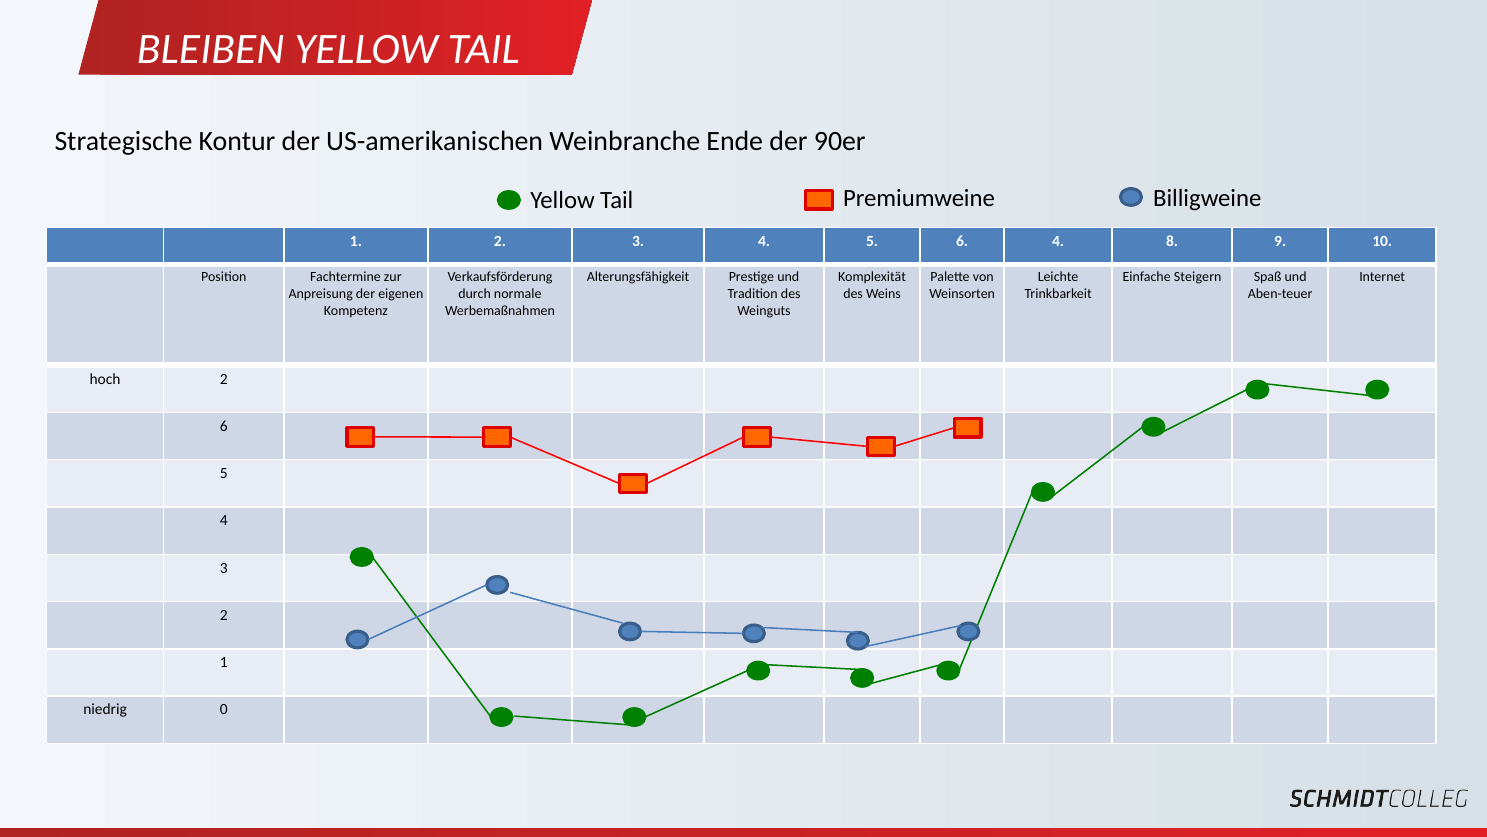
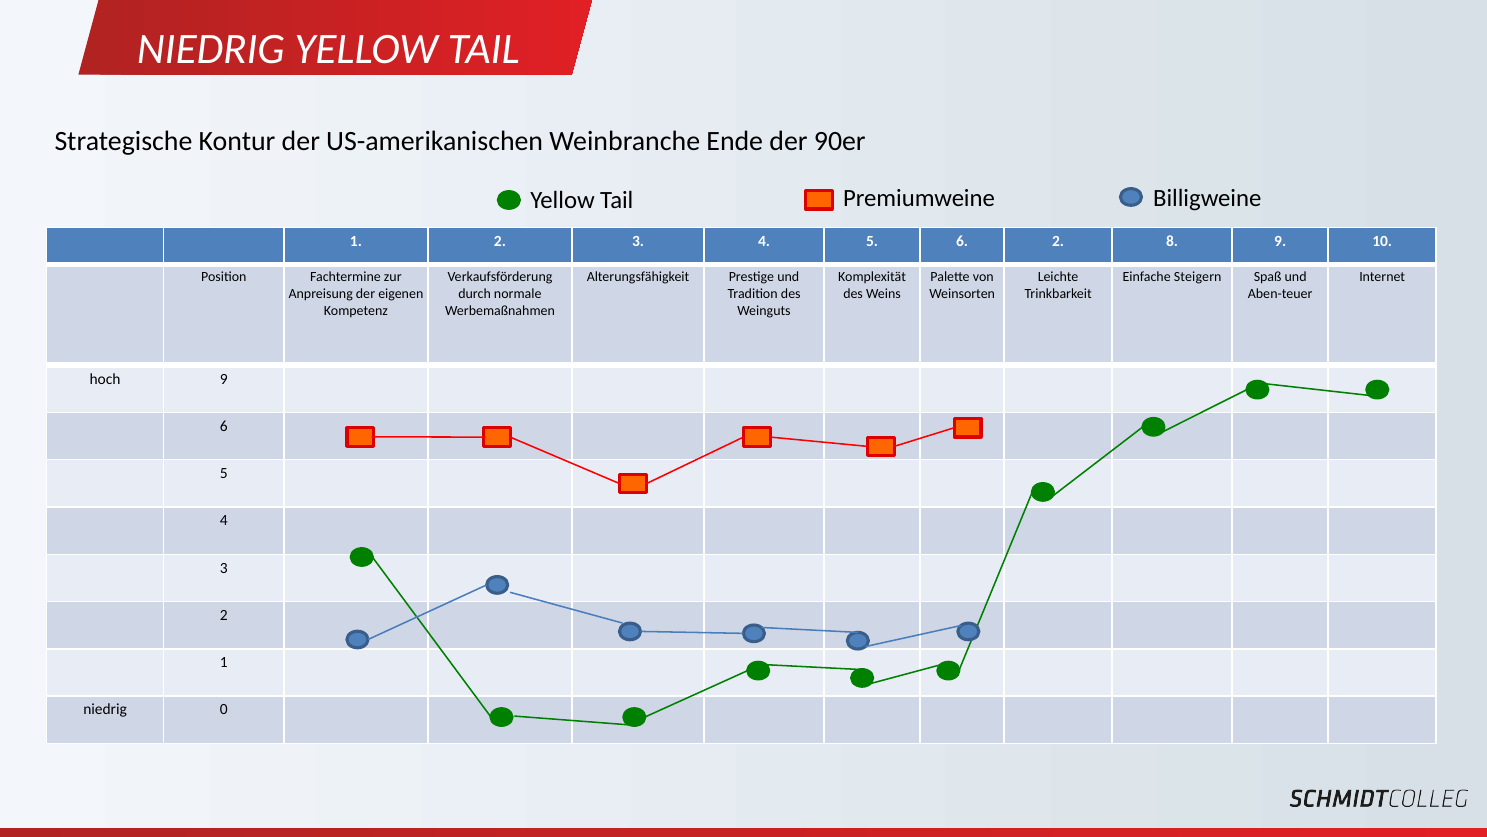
BLEIBEN: BLEIBEN -> NIEDRIG (211, 49)
6 4: 4 -> 2 (1058, 241)
hoch 2: 2 -> 9 (224, 379)
